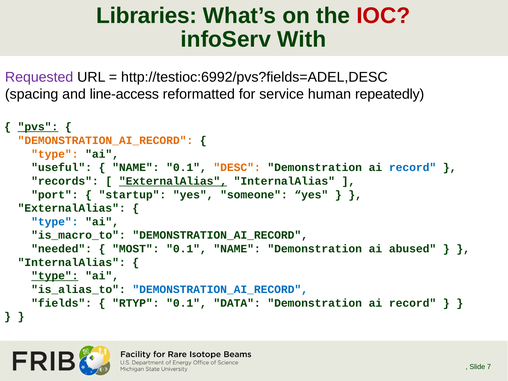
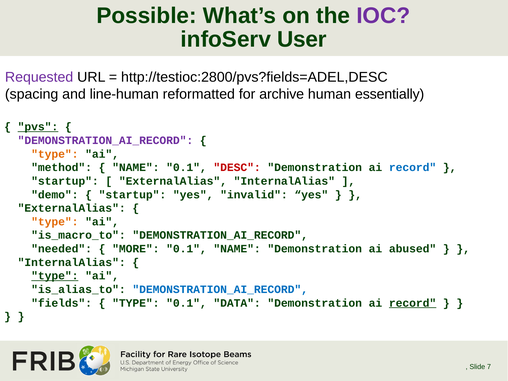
Libraries: Libraries -> Possible (147, 16)
IOC colour: red -> purple (383, 16)
With: With -> User (302, 39)
http://testioc:6992/pvs?fields=ADEL,DESC: http://testioc:6992/pvs?fields=ADEL,DESC -> http://testioc:2800/pvs?fields=ADEL,DESC (254, 77)
line-access: line-access -> line-human (124, 94)
service: service -> archive (282, 94)
repeatedly: repeatedly -> essentially (390, 94)
DEMONSTRATION_AI_RECORD colour: orange -> purple (105, 140)
useful: useful -> method (62, 168)
DESC colour: orange -> red (237, 168)
records: records -> startup (65, 181)
ExternalAlias underline: present -> none (173, 181)
port: port -> demo (55, 195)
someone: someone -> invalid (254, 195)
type colour: blue -> orange (55, 222)
MOST: MOST -> MORE (136, 249)
RTYP: RTYP -> TYPE (136, 303)
record underline: none -> present (413, 303)
